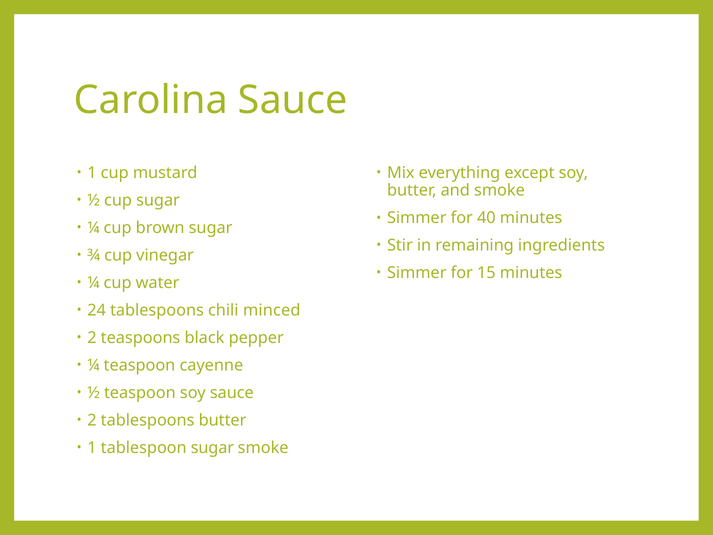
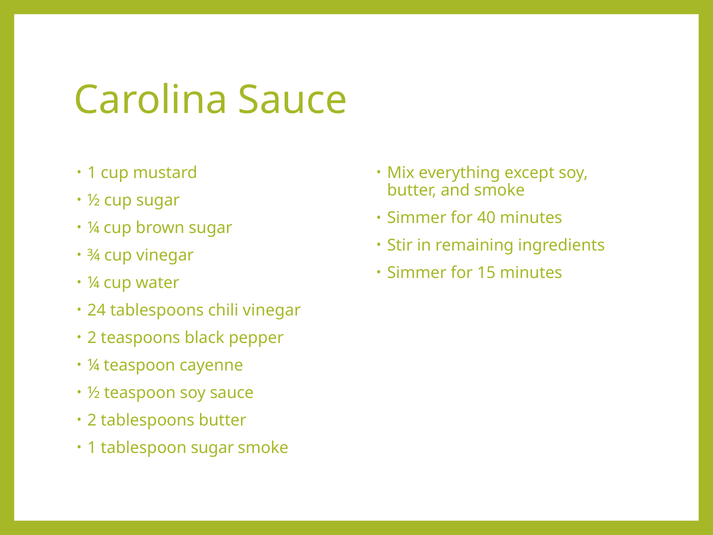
chili minced: minced -> vinegar (272, 310)
